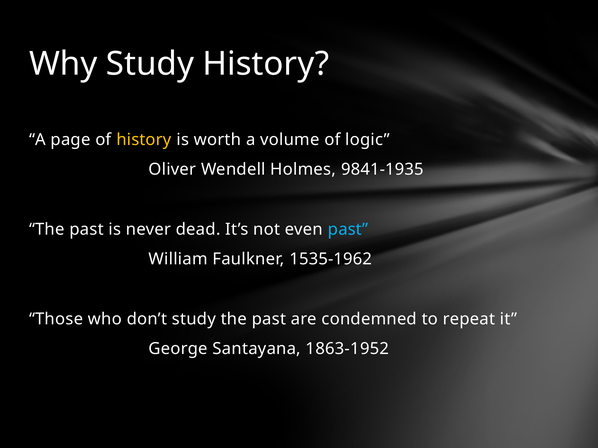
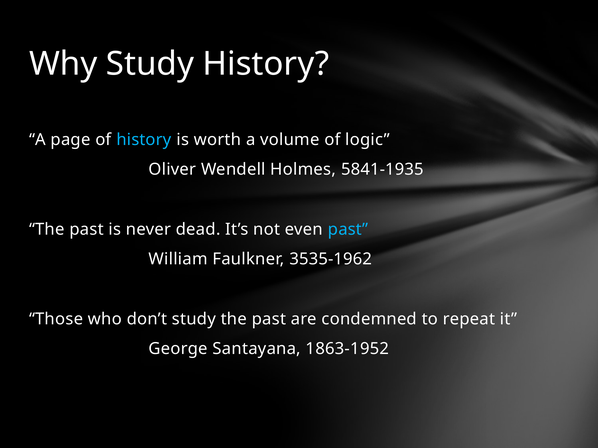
history colour: yellow -> light blue (144, 140)
9841-1935: 9841-1935 -> 5841-1935 (382, 170)
1535-1962: 1535-1962 -> 3535-1962 (331, 259)
